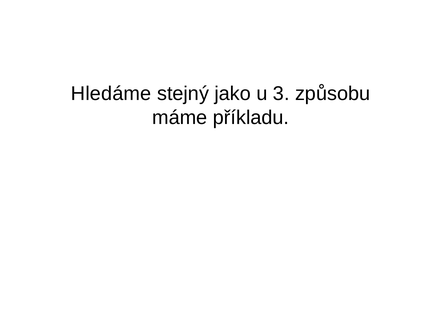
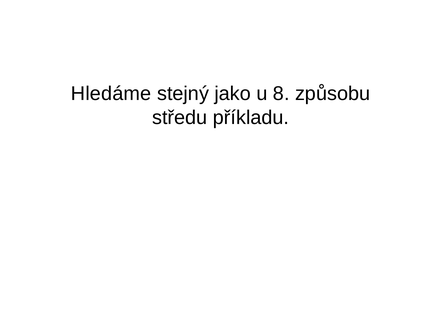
3: 3 -> 8 (281, 94)
máme: máme -> středu (180, 118)
